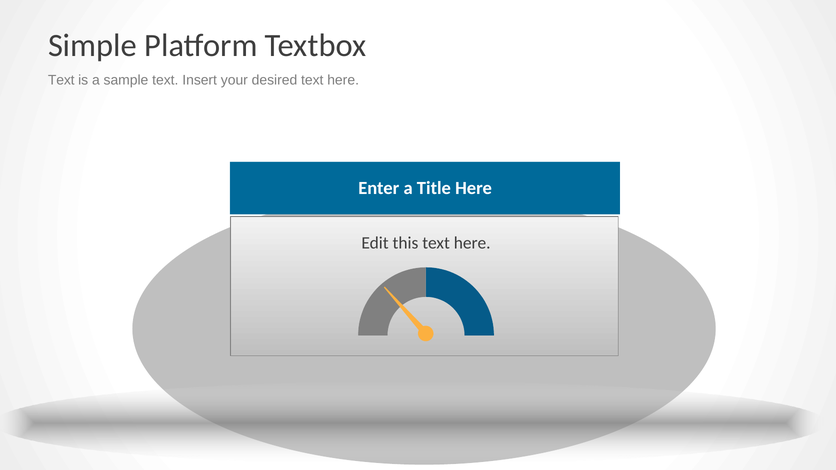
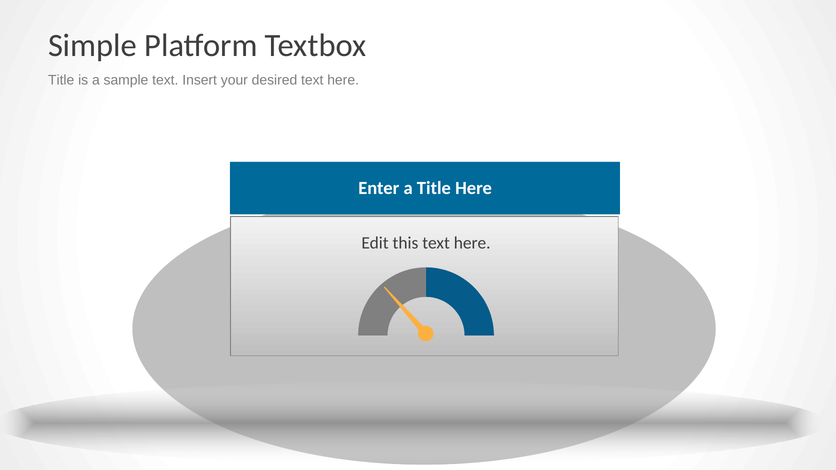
Text: Text -> Title (61, 80)
